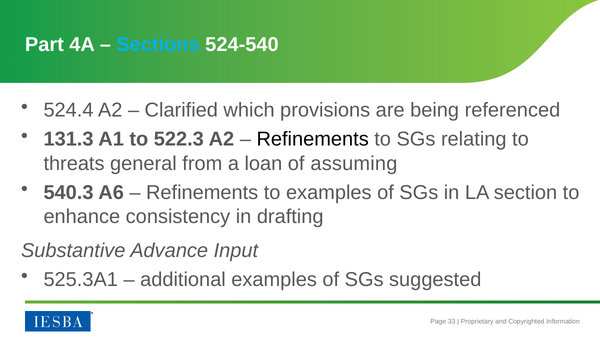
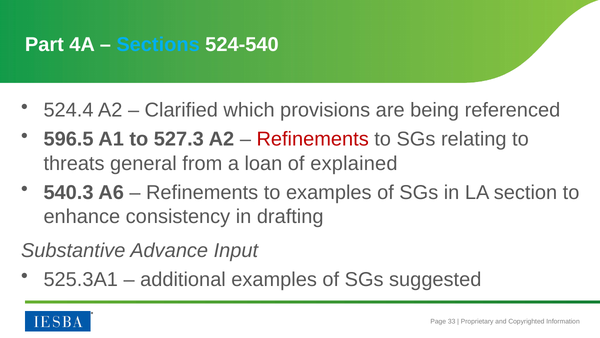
131.3: 131.3 -> 596.5 (69, 139)
522.3: 522.3 -> 527.3 (179, 139)
Refinements colour: black -> red (313, 139)
assuming: assuming -> explained (354, 163)
